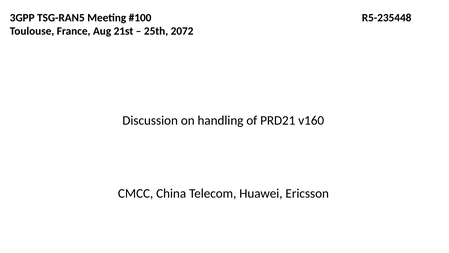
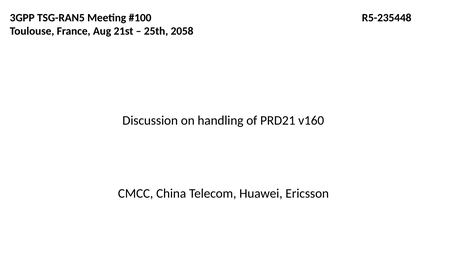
2072: 2072 -> 2058 (182, 31)
